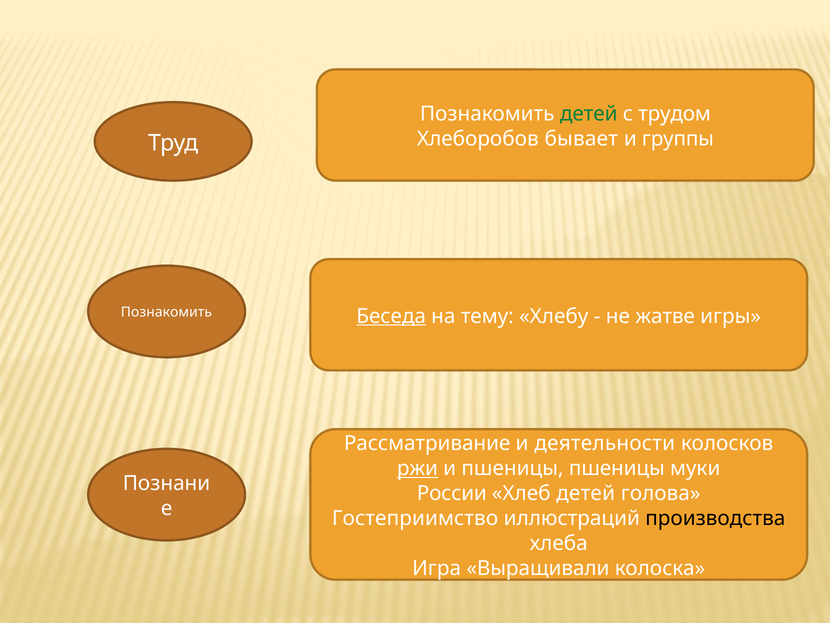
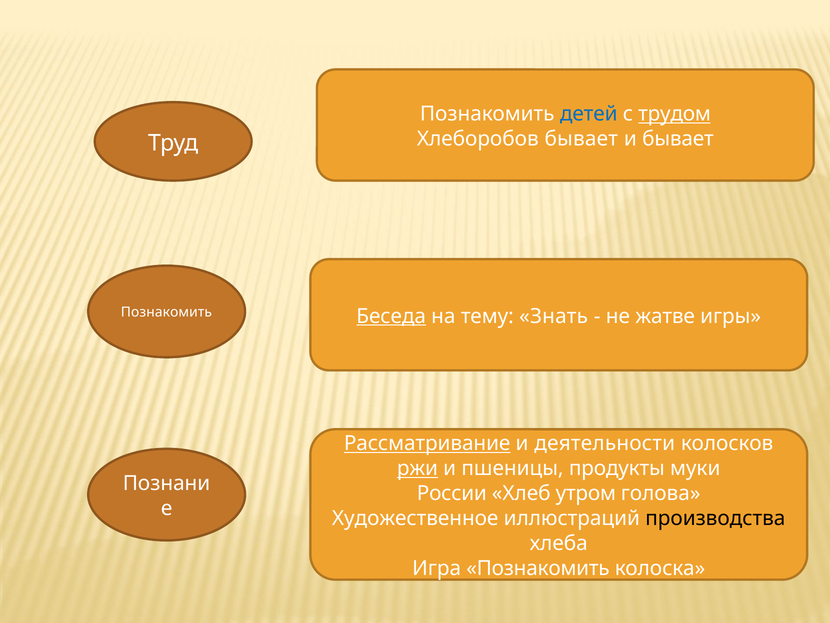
детей colour: green -> blue (589, 114)
трудом underline: none -> present (675, 114)
и группы: группы -> бывает (678, 139)
Хлебу: Хлебу -> Знать (554, 316)
Рассматривание underline: none -> present (427, 443)
пшеницы пшеницы: пшеницы -> продукты (617, 468)
Хлеб детей: детей -> утром (586, 493)
Гостеприимство: Гостеприимство -> Художественное (415, 518)
Игра Выращивали: Выращивали -> Познакомить (538, 568)
